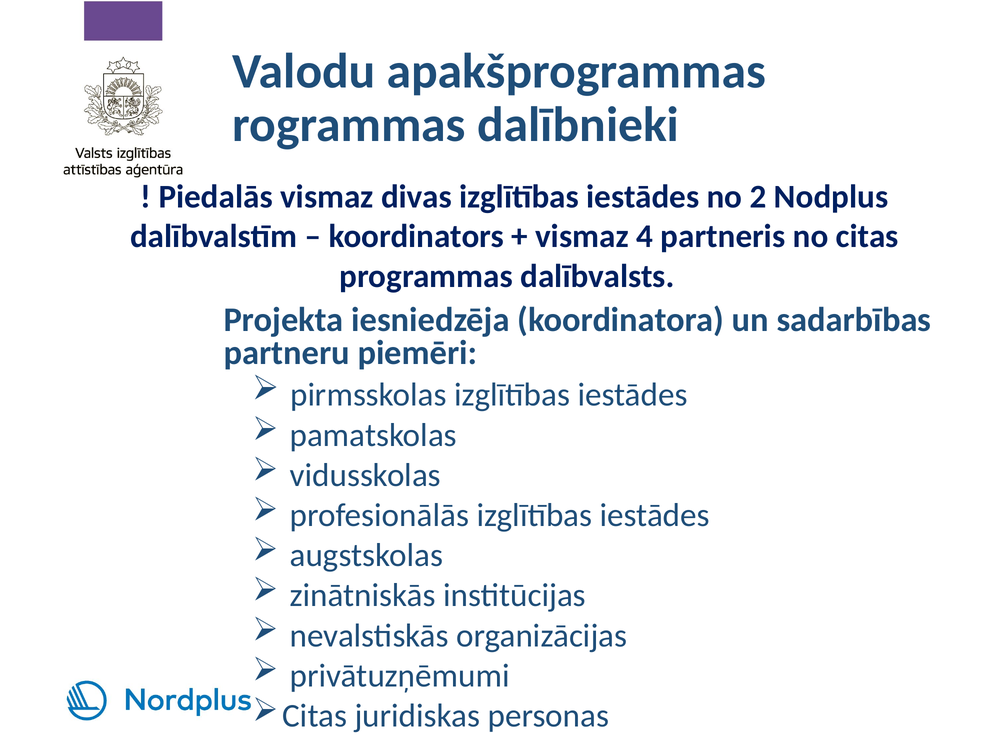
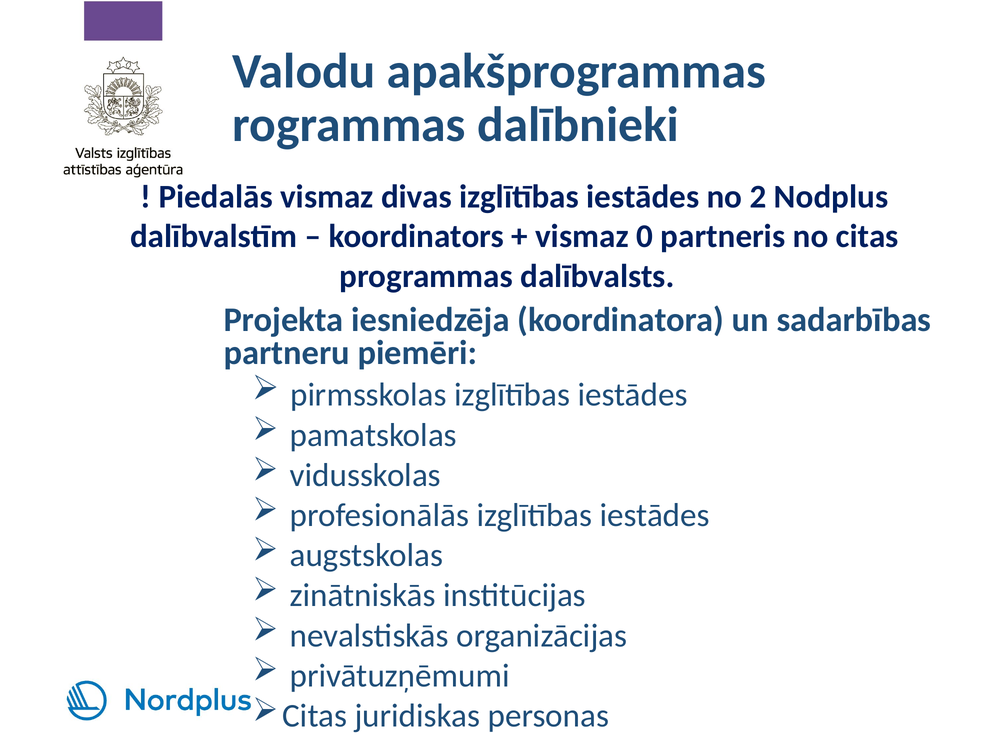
4: 4 -> 0 (645, 237)
